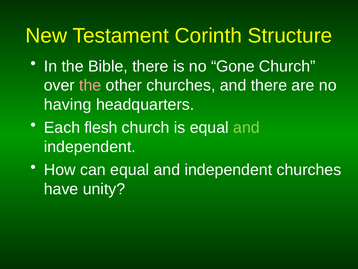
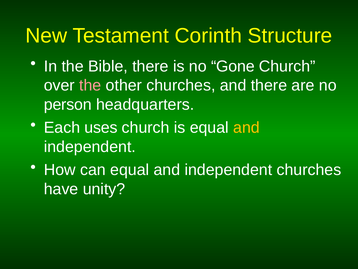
having: having -> person (68, 104)
flesh: flesh -> uses (101, 127)
and colour: light green -> yellow (246, 127)
